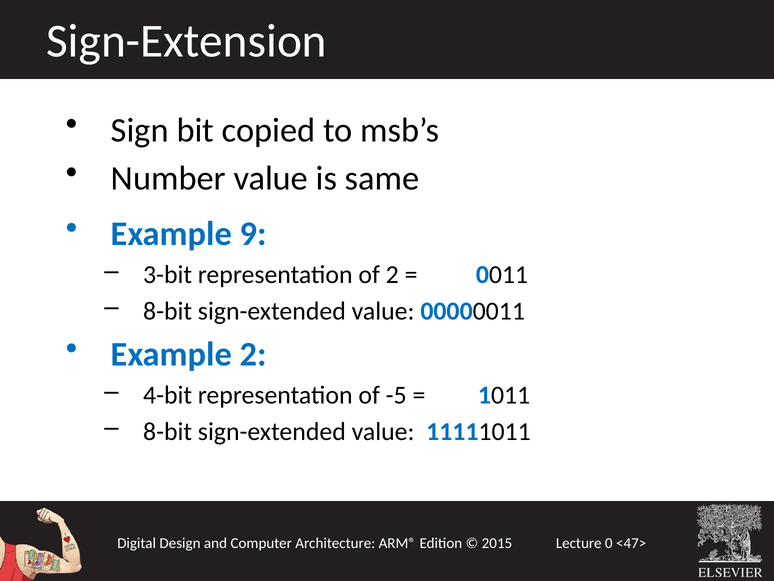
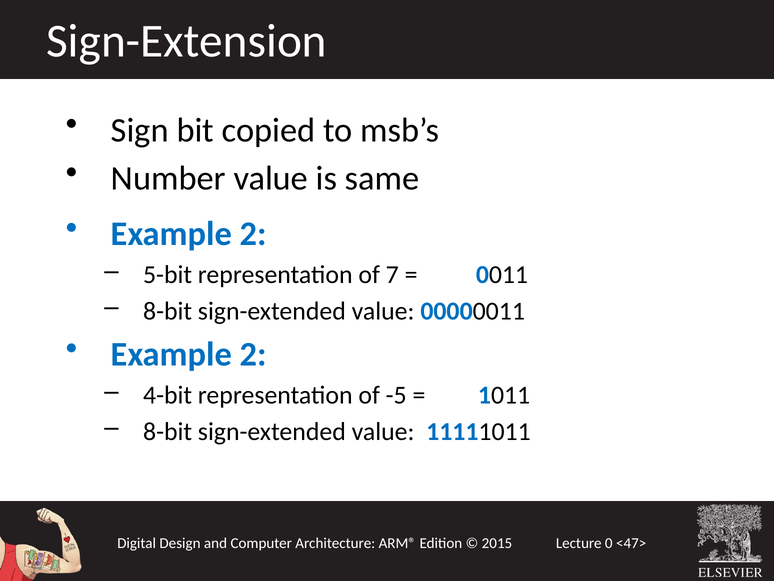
9: 9 -> 2 (253, 234)
3-bit: 3-bit -> 5-bit (168, 275)
of 2: 2 -> 7 (392, 275)
